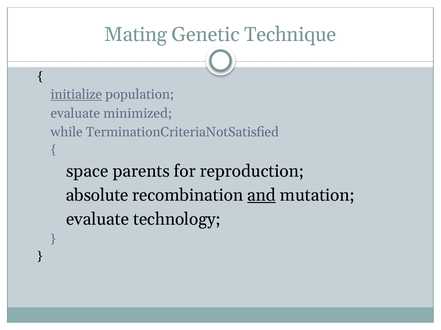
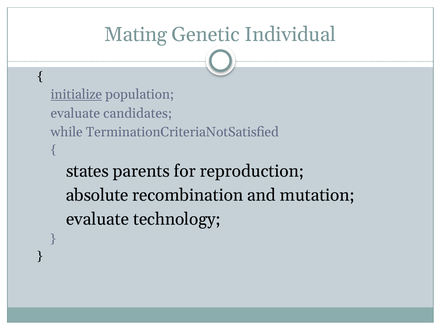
Technique: Technique -> Individual (290, 35)
minimized: minimized -> candidates (138, 114)
space: space -> states (87, 172)
and underline: present -> none (262, 196)
